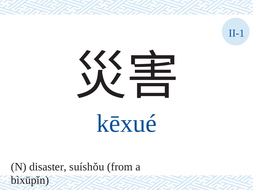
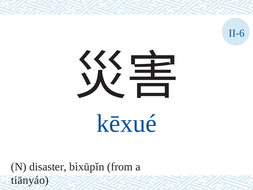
II-1: II-1 -> II-6 (237, 33)
suíshǒu: suíshǒu -> bìxūpǐn (87, 166)
bìxūpǐn: bìxūpǐn -> tiānyáo (30, 180)
